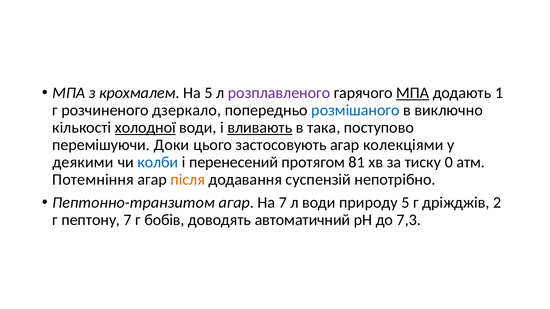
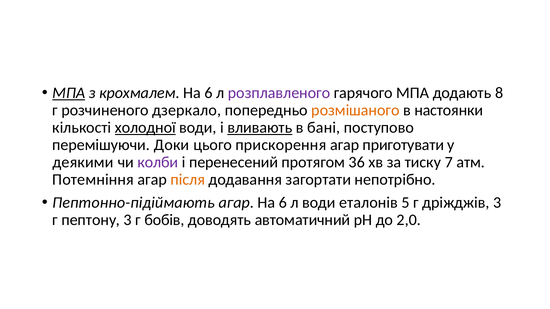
МПА underline: none -> present (69, 93)
крохмалем На 5: 5 -> 6 (208, 93)
МПА underline: present -> none (413, 93)
1: 1 -> 8 (499, 93)
розмішаного colour: blue -> orange (355, 110)
виключно: виключно -> настоянки (449, 110)
така: така -> бані (324, 128)
застосовують: застосовують -> прискорення (281, 145)
колекціями: колекціями -> приготувати (403, 145)
колби colour: blue -> purple (158, 162)
81: 81 -> 36 (357, 162)
0: 0 -> 7 (449, 162)
суспензій: суспензій -> загортати (318, 180)
Пептонно-транзитом: Пептонно-транзитом -> Пептонно-підіймають (133, 203)
агар На 7: 7 -> 6 (283, 203)
природу: природу -> еталонів (368, 203)
дріжджів 2: 2 -> 3 (497, 203)
пептону 7: 7 -> 3 (128, 220)
7,3: 7,3 -> 2,0 (409, 220)
